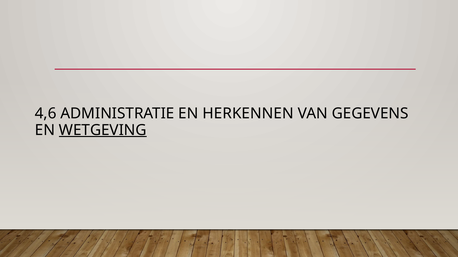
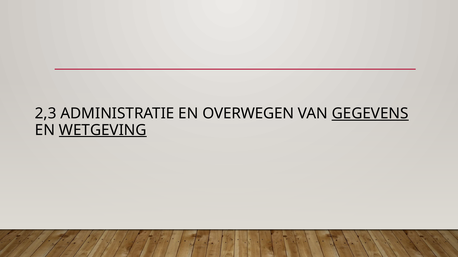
4,6: 4,6 -> 2,3 (46, 114)
HERKENNEN: HERKENNEN -> OVERWEGEN (248, 114)
GEGEVENS underline: none -> present (370, 114)
